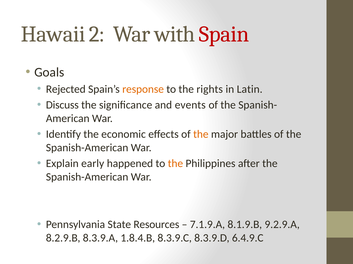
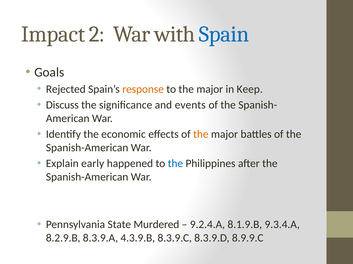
Hawaii: Hawaii -> Impact (53, 34)
Spain colour: red -> blue (224, 34)
to the rights: rights -> major (210, 89)
Latin: Latin -> Keep (250, 89)
the colour: orange -> blue (175, 164)
Resources: Resources -> Murdered (156, 225)
7.1.9.A: 7.1.9.A -> 9.2.4.A (207, 225)
9.2.9.A: 9.2.9.A -> 9.3.4.A (282, 225)
1.8.4.B: 1.8.4.B -> 4.3.9.B (138, 239)
6.4.9.C: 6.4.9.C -> 8.9.9.C (248, 239)
